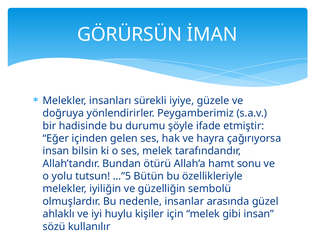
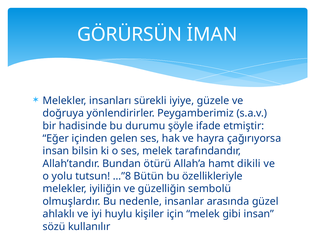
sonu: sonu -> dikili (249, 164)
…”5: …”5 -> …”8 (122, 176)
